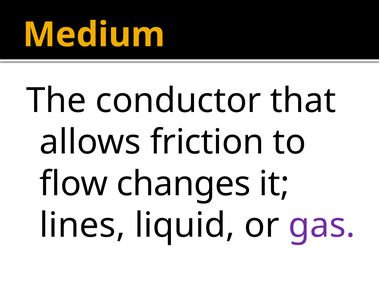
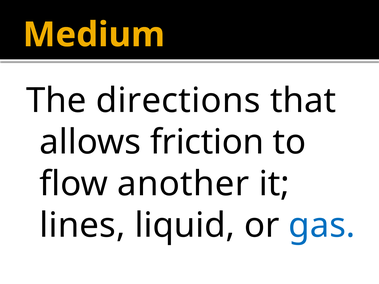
conductor: conductor -> directions (178, 101)
changes: changes -> another (183, 184)
gas colour: purple -> blue (322, 226)
